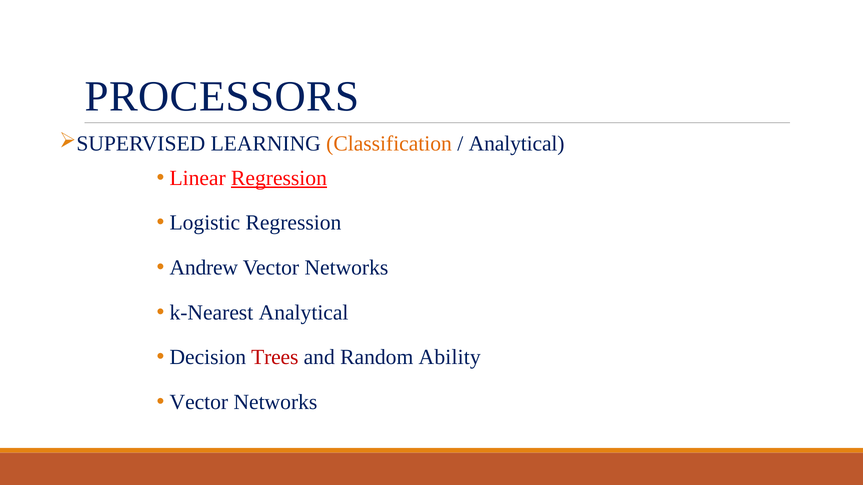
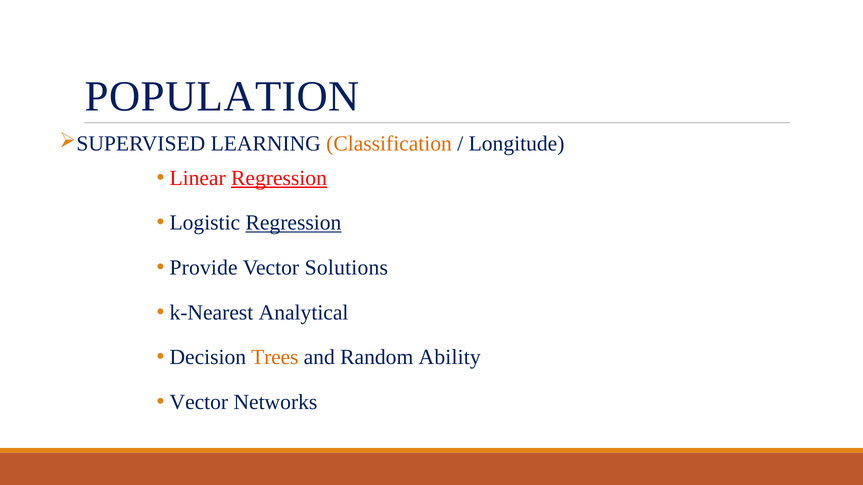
PROCESSORS: PROCESSORS -> POPULATION (222, 97)
Analytical: Analytical -> Longitude (517, 144)
Regression underline: none -> present (293, 223)
Andrew: Andrew -> Provide (204, 268)
Networks: Networks -> Solutions (346, 268)
Trees colour: red -> orange (275, 358)
